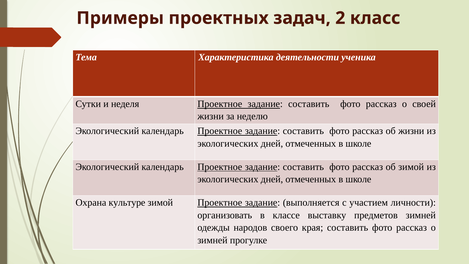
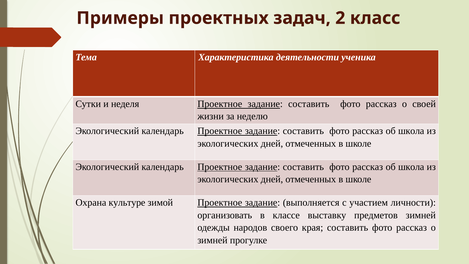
жизни: жизни -> школа (411, 131)
зимой: зимой -> школа (411, 167)
